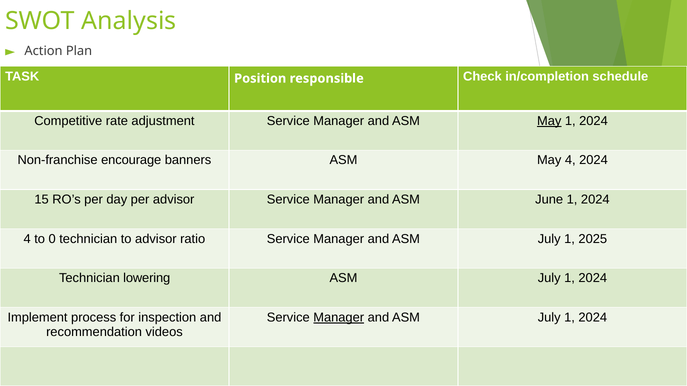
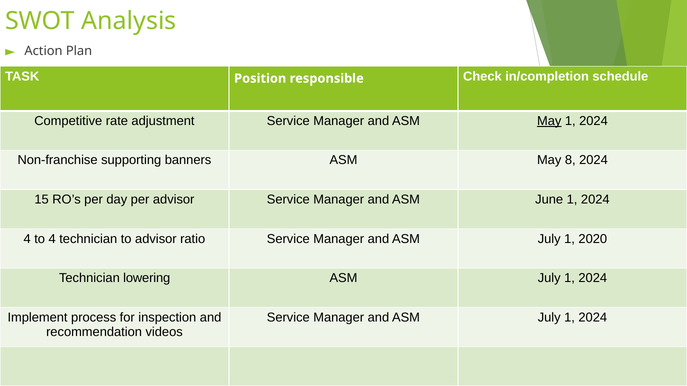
encourage: encourage -> supporting (131, 160)
May 4: 4 -> 8 (570, 160)
to 0: 0 -> 4 (52, 239)
2025: 2025 -> 2020 (593, 239)
Manager underline: present -> none (339, 318)
